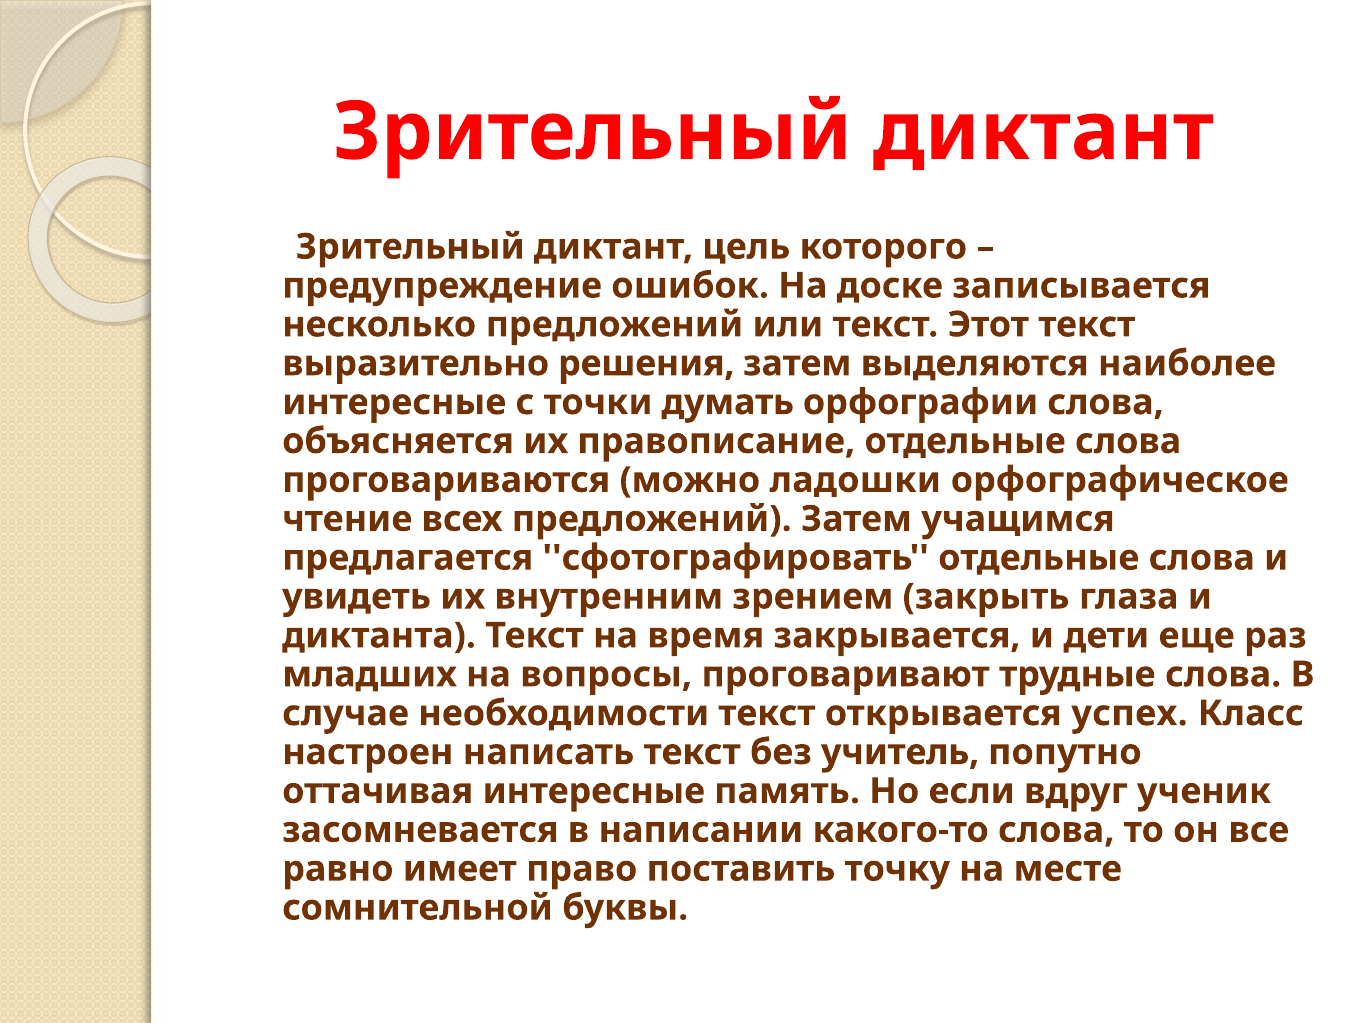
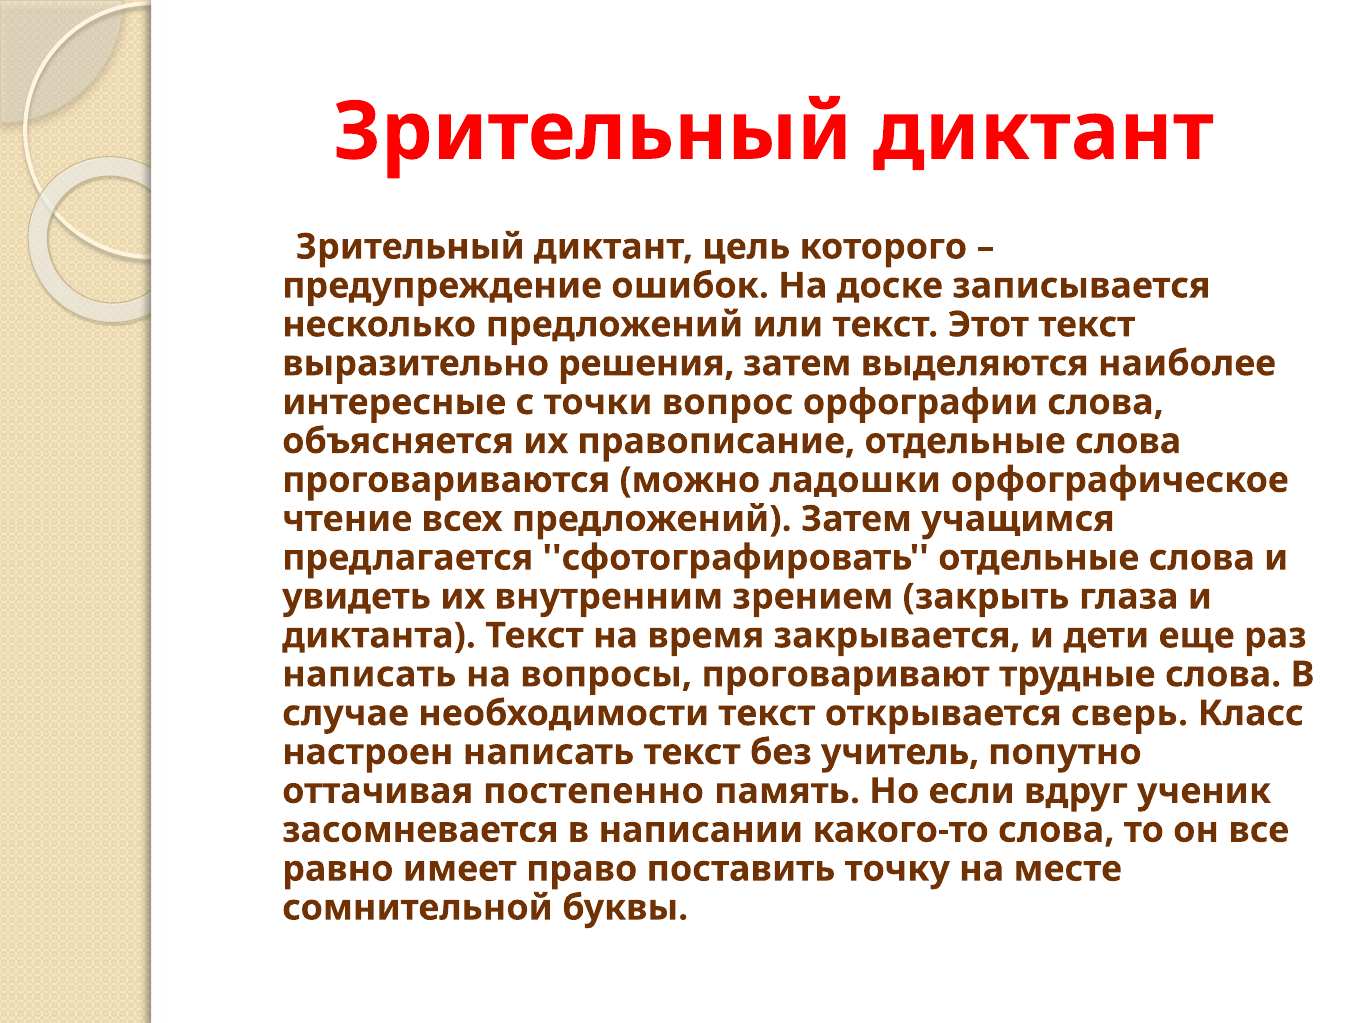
думать: думать -> вопрос (728, 402)
младших: младших -> написать (369, 674)
успех: успех -> сверь (1129, 713)
оттачивая интересные: интересные -> постепенно (593, 791)
